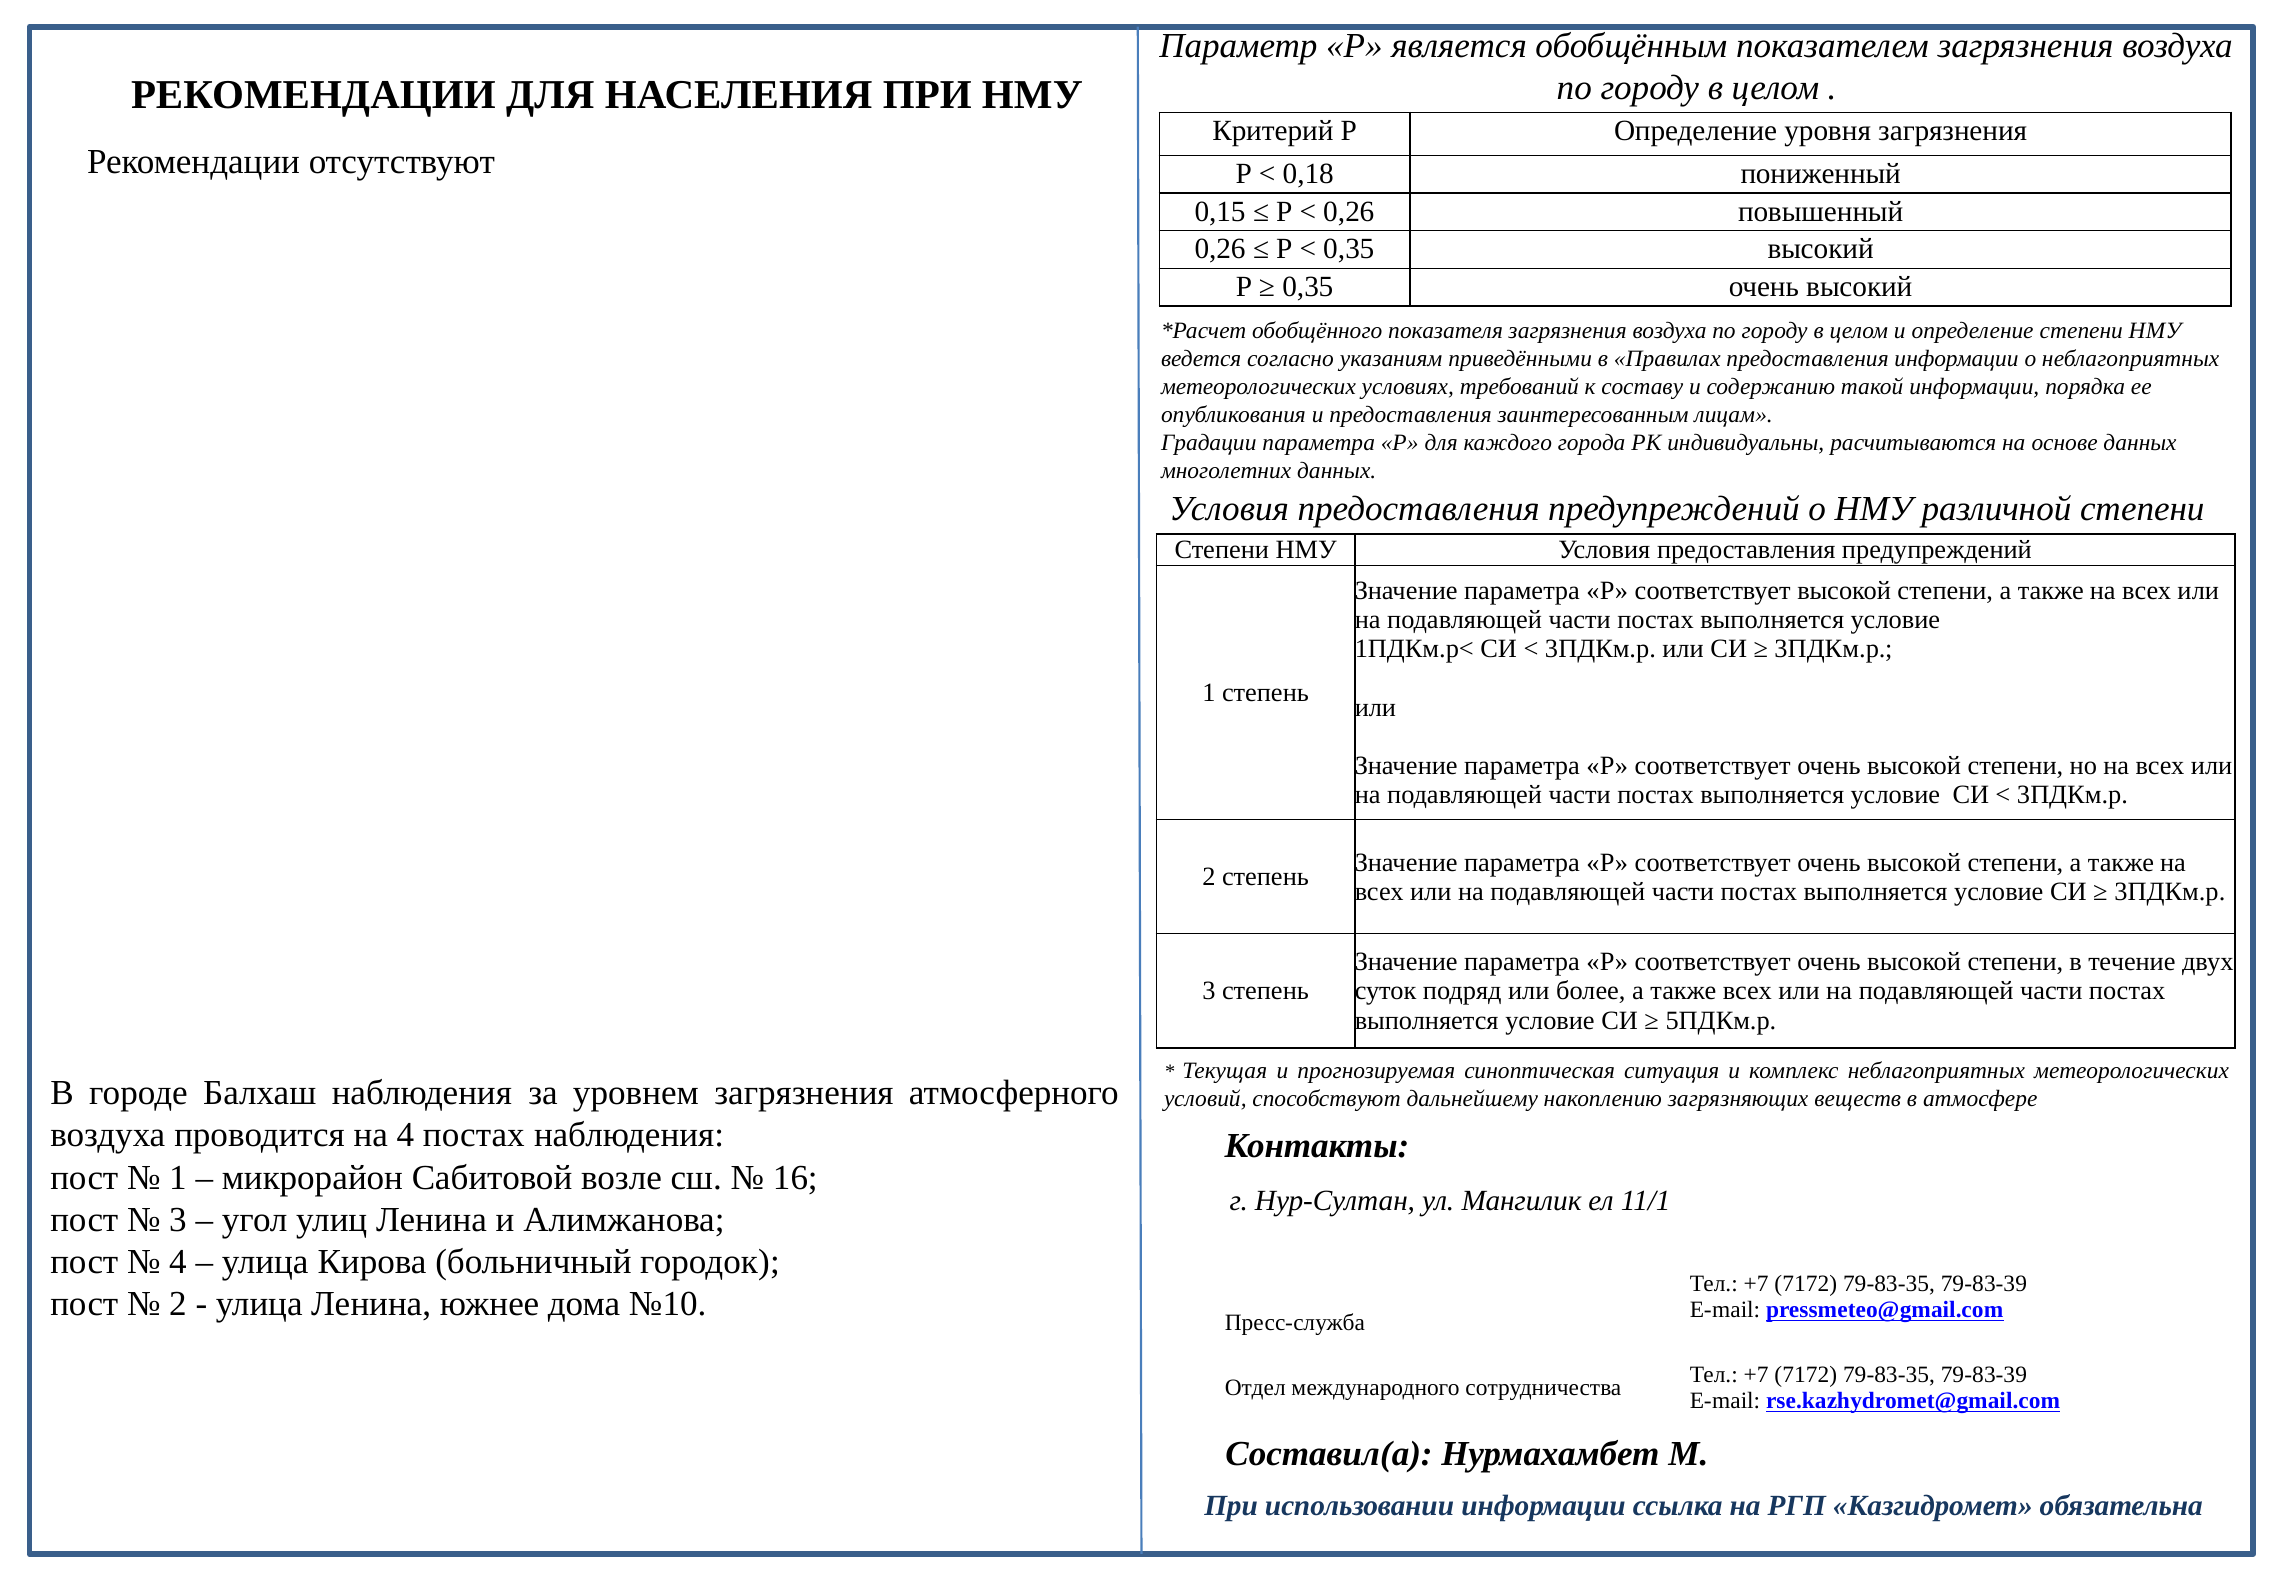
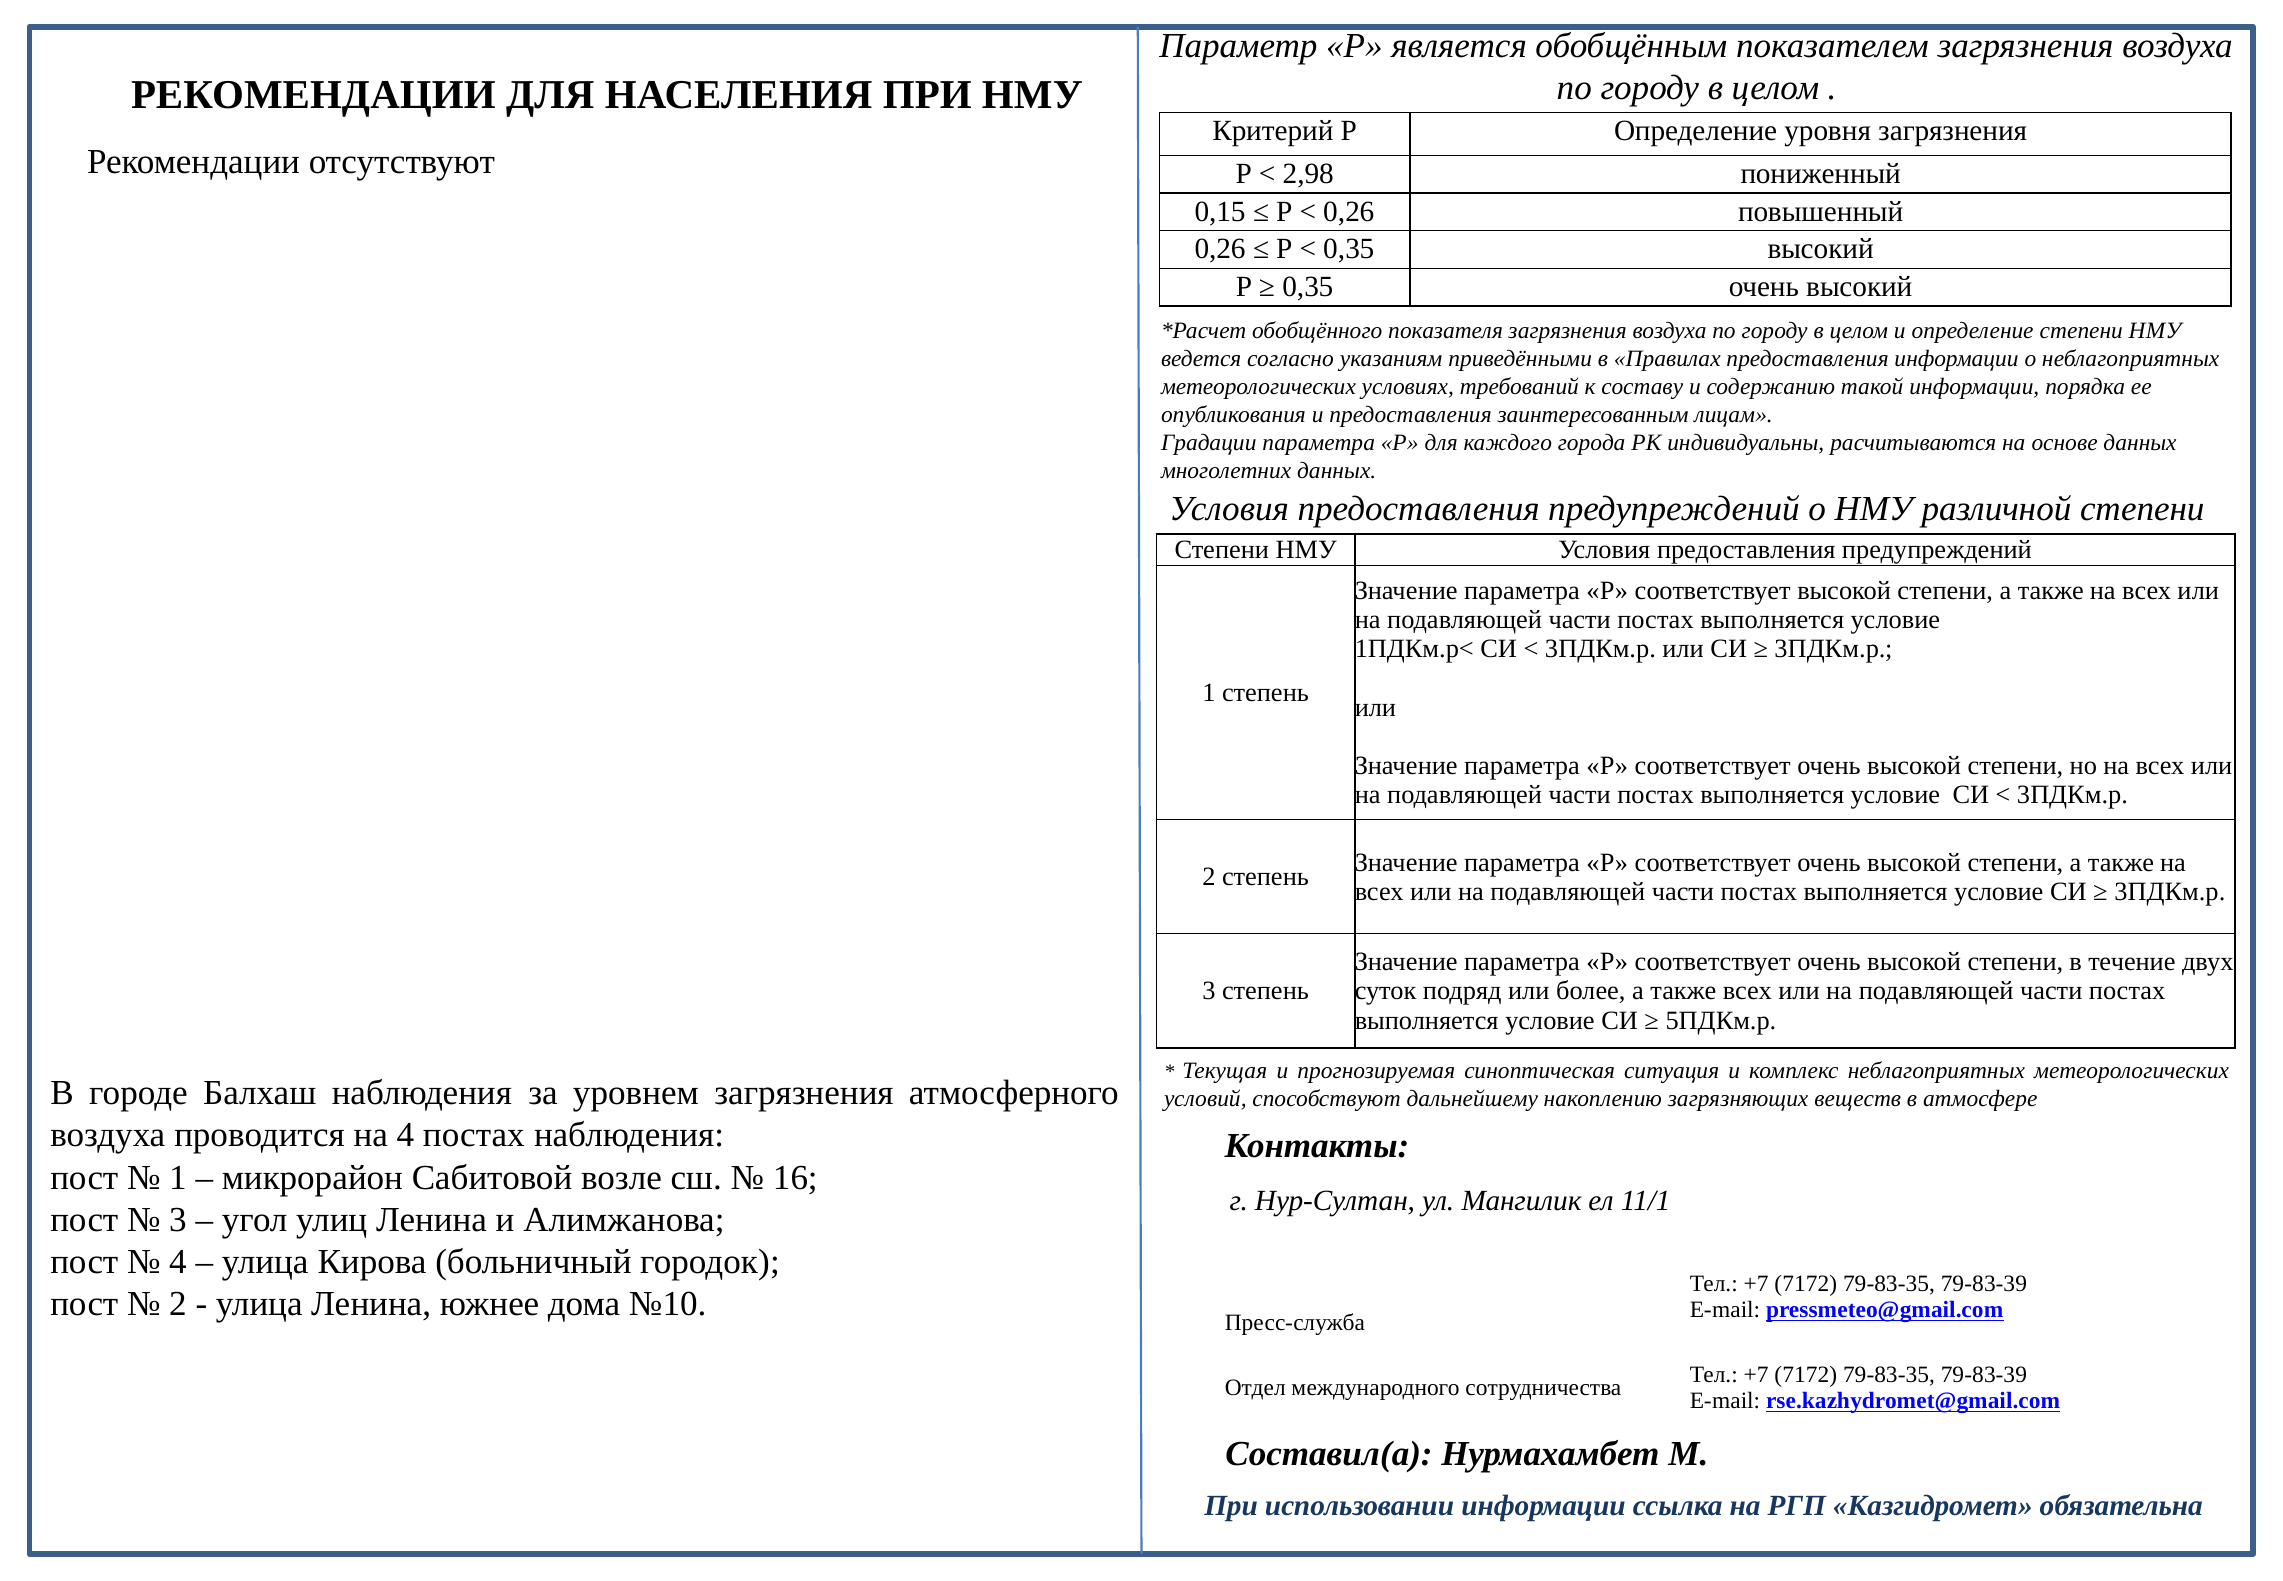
0,18: 0,18 -> 2,98 (1308, 174)
